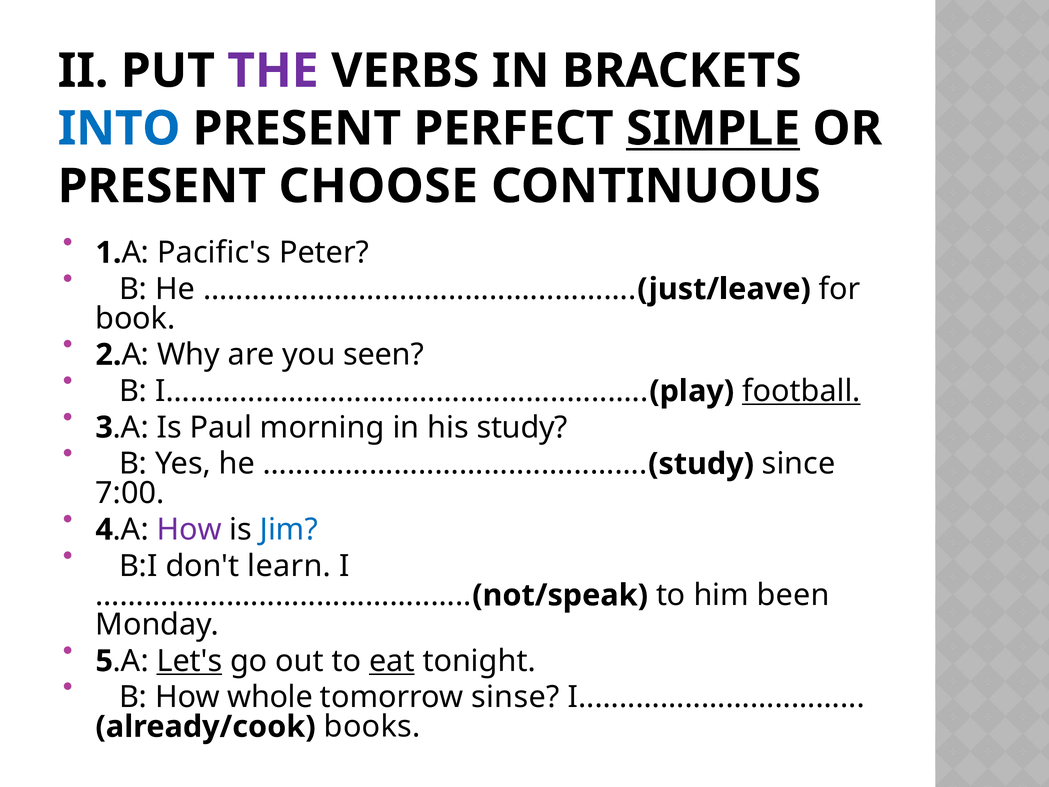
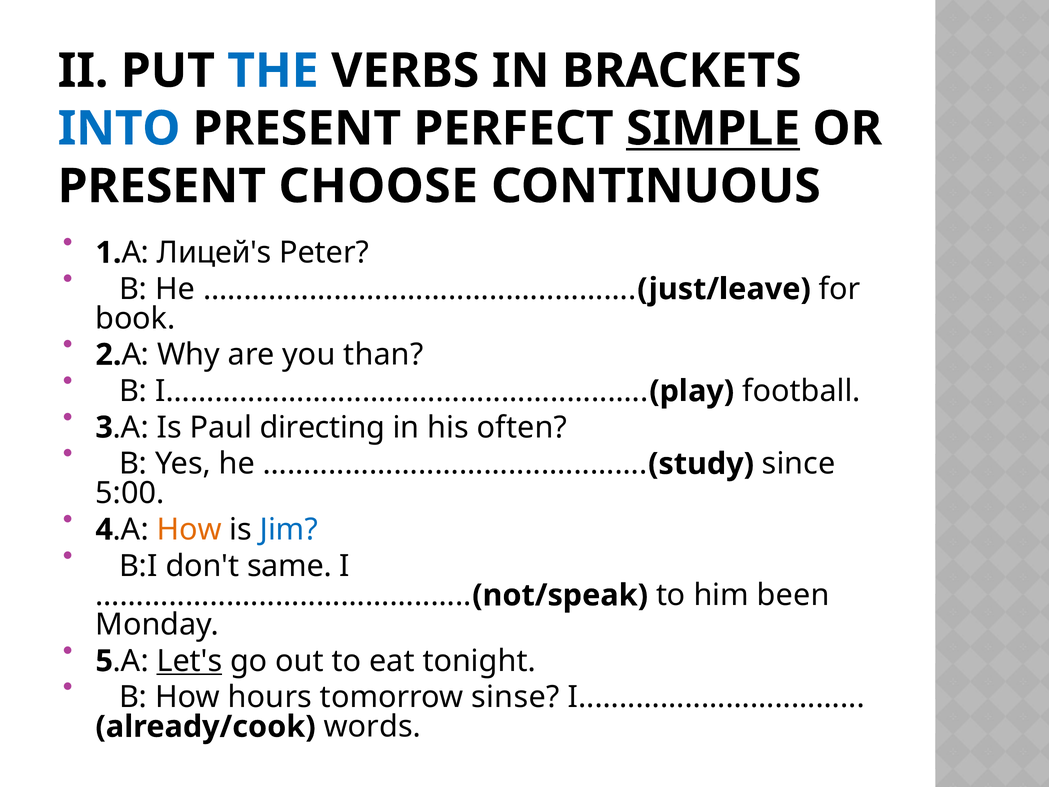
THE colour: purple -> blue (273, 71)
Pacific's: Pacific's -> Лицей's (214, 253)
seen: seen -> than (383, 355)
football underline: present -> none (801, 391)
morning: morning -> directing (322, 427)
his study: study -> often (522, 427)
7:00: 7:00 -> 5:00 (130, 493)
How colour: purple -> orange (189, 529)
learn: learn -> same (289, 566)
eat underline: present -> none (392, 661)
whole: whole -> hours (270, 697)
books: books -> words (372, 727)
